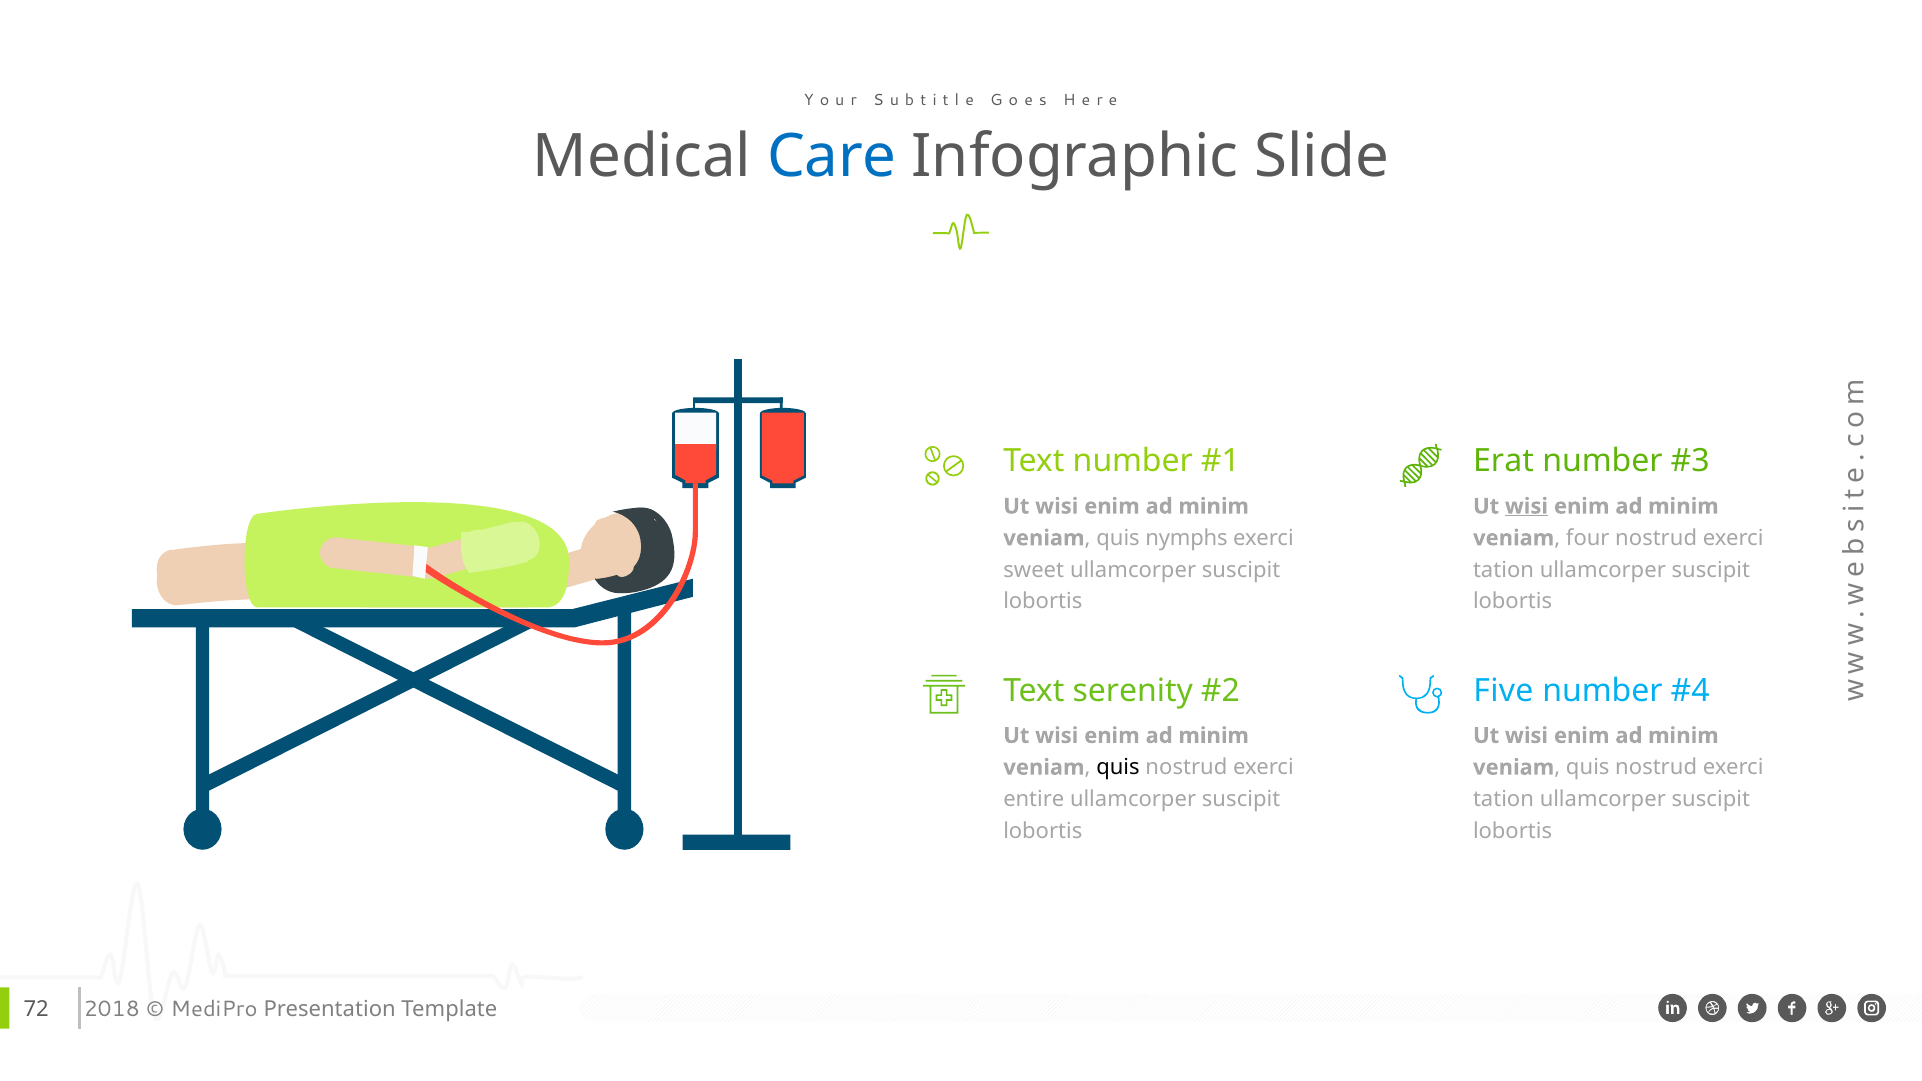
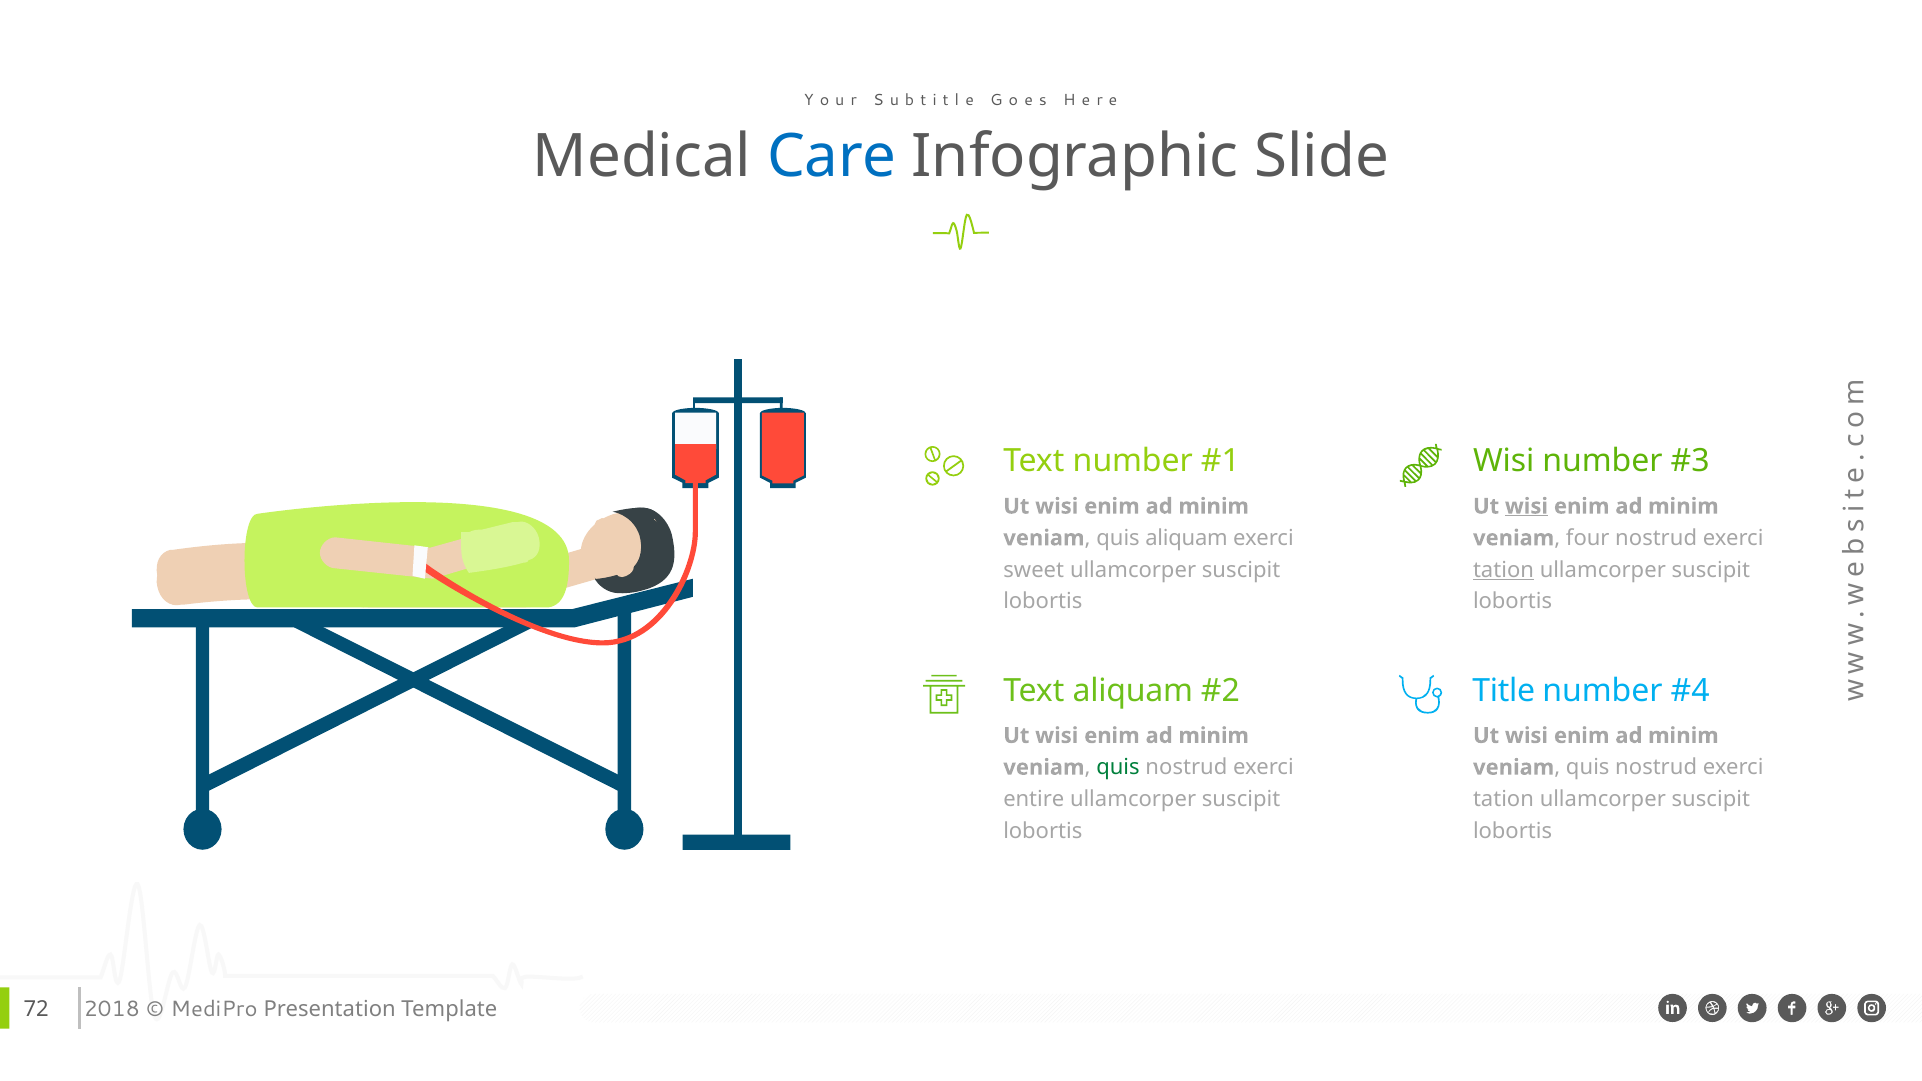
Erat: Erat -> Wisi (1504, 461)
quis nymphs: nymphs -> aliquam (1187, 538)
tation underline: none -> present (1503, 570)
Text serenity: serenity -> aliquam (1133, 691)
Five: Five -> Title (1504, 691)
quis colour: black -> green (1118, 768)
